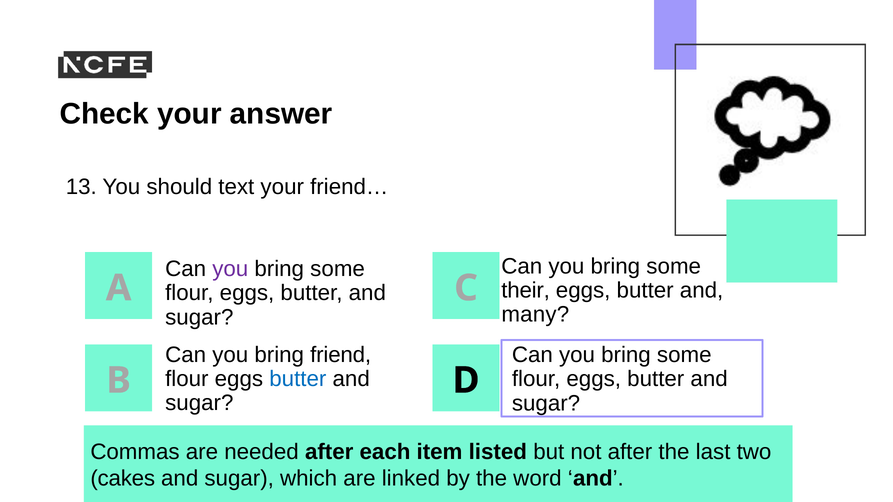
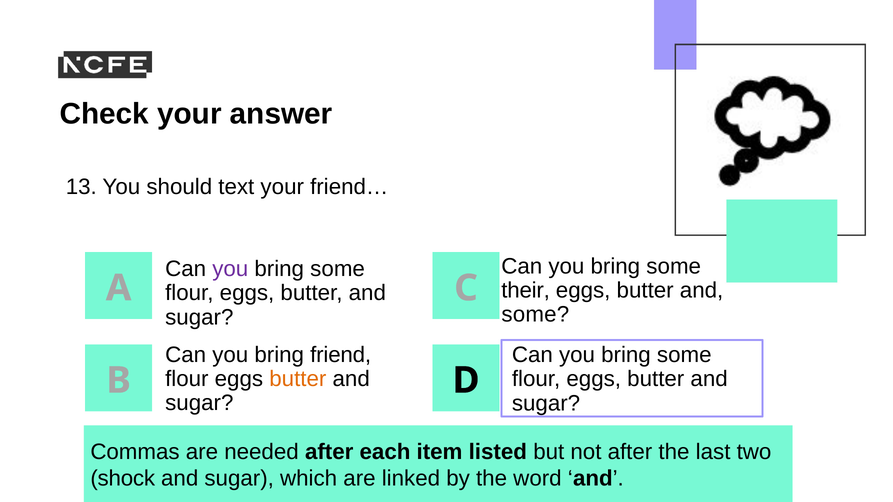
many: many -> some (535, 315)
butter colour: blue -> orange (298, 379)
cakes: cakes -> shock (123, 479)
